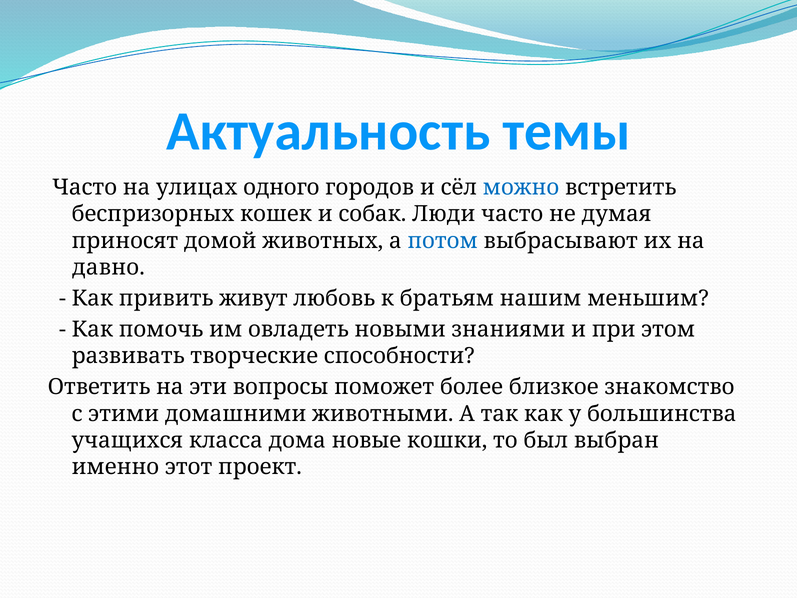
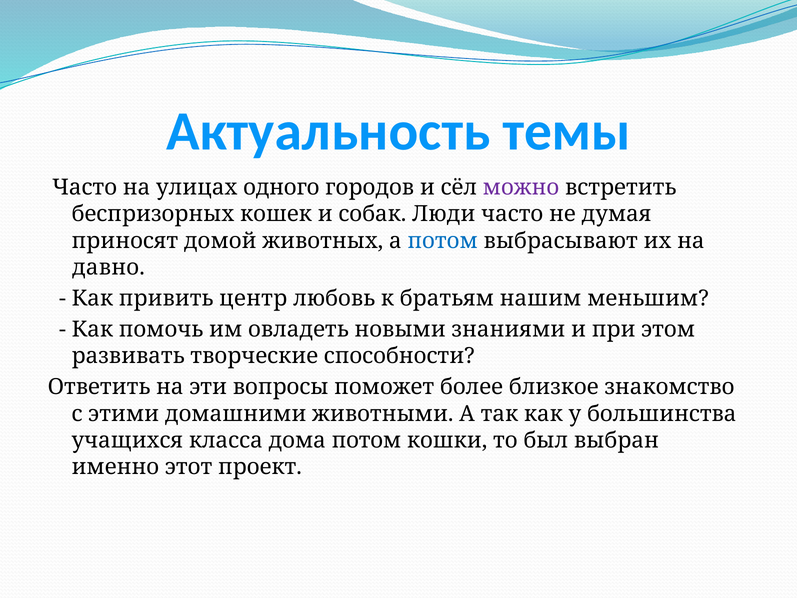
можно colour: blue -> purple (521, 187)
живут: живут -> центр (253, 298)
дома новые: новые -> потом (366, 440)
